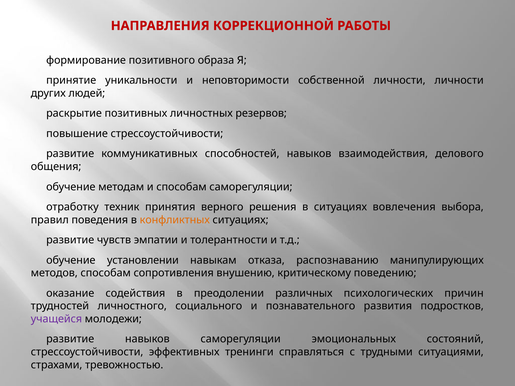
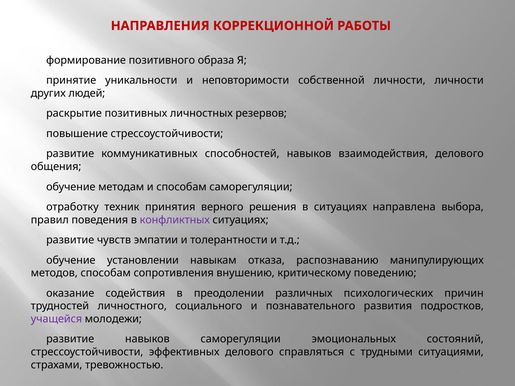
вовлечения: вовлечения -> направлена (404, 207)
конфликтных colour: orange -> purple (175, 220)
эффективных тренинги: тренинги -> делового (249, 352)
